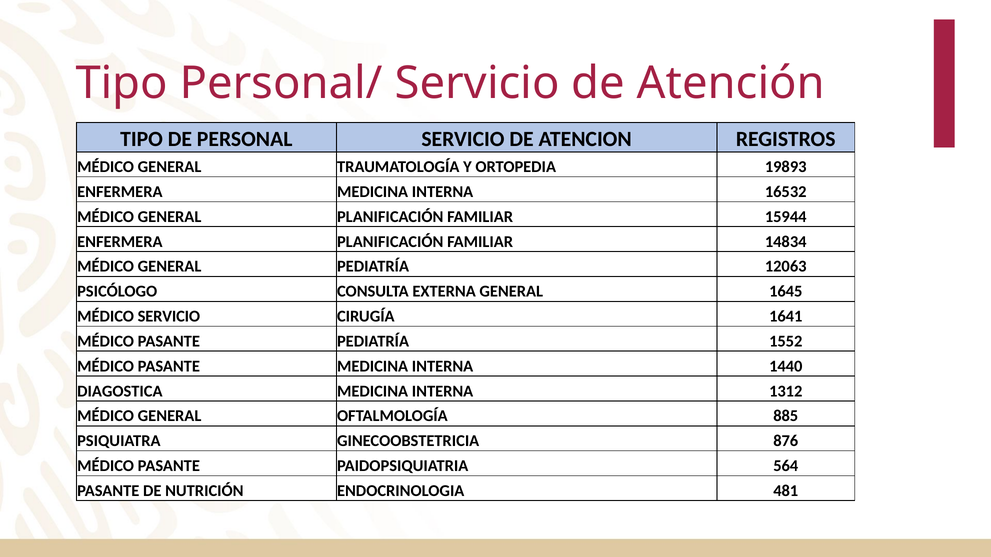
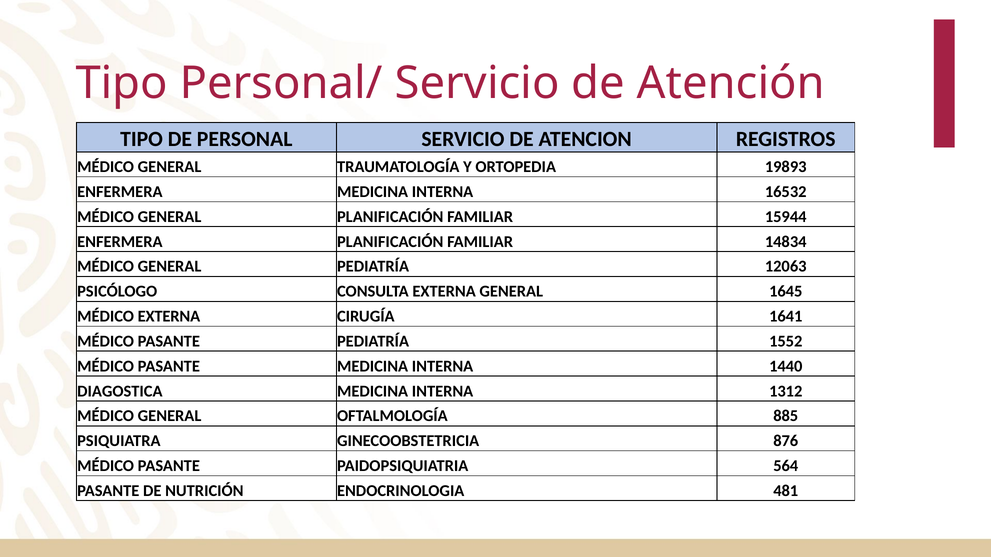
MÉDICO SERVICIO: SERVICIO -> EXTERNA (169, 317)
